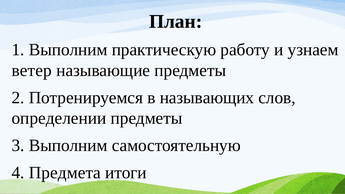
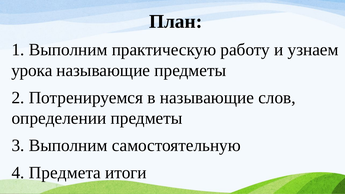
ветер: ветер -> урока (32, 70)
в называющих: называющих -> называющие (207, 98)
